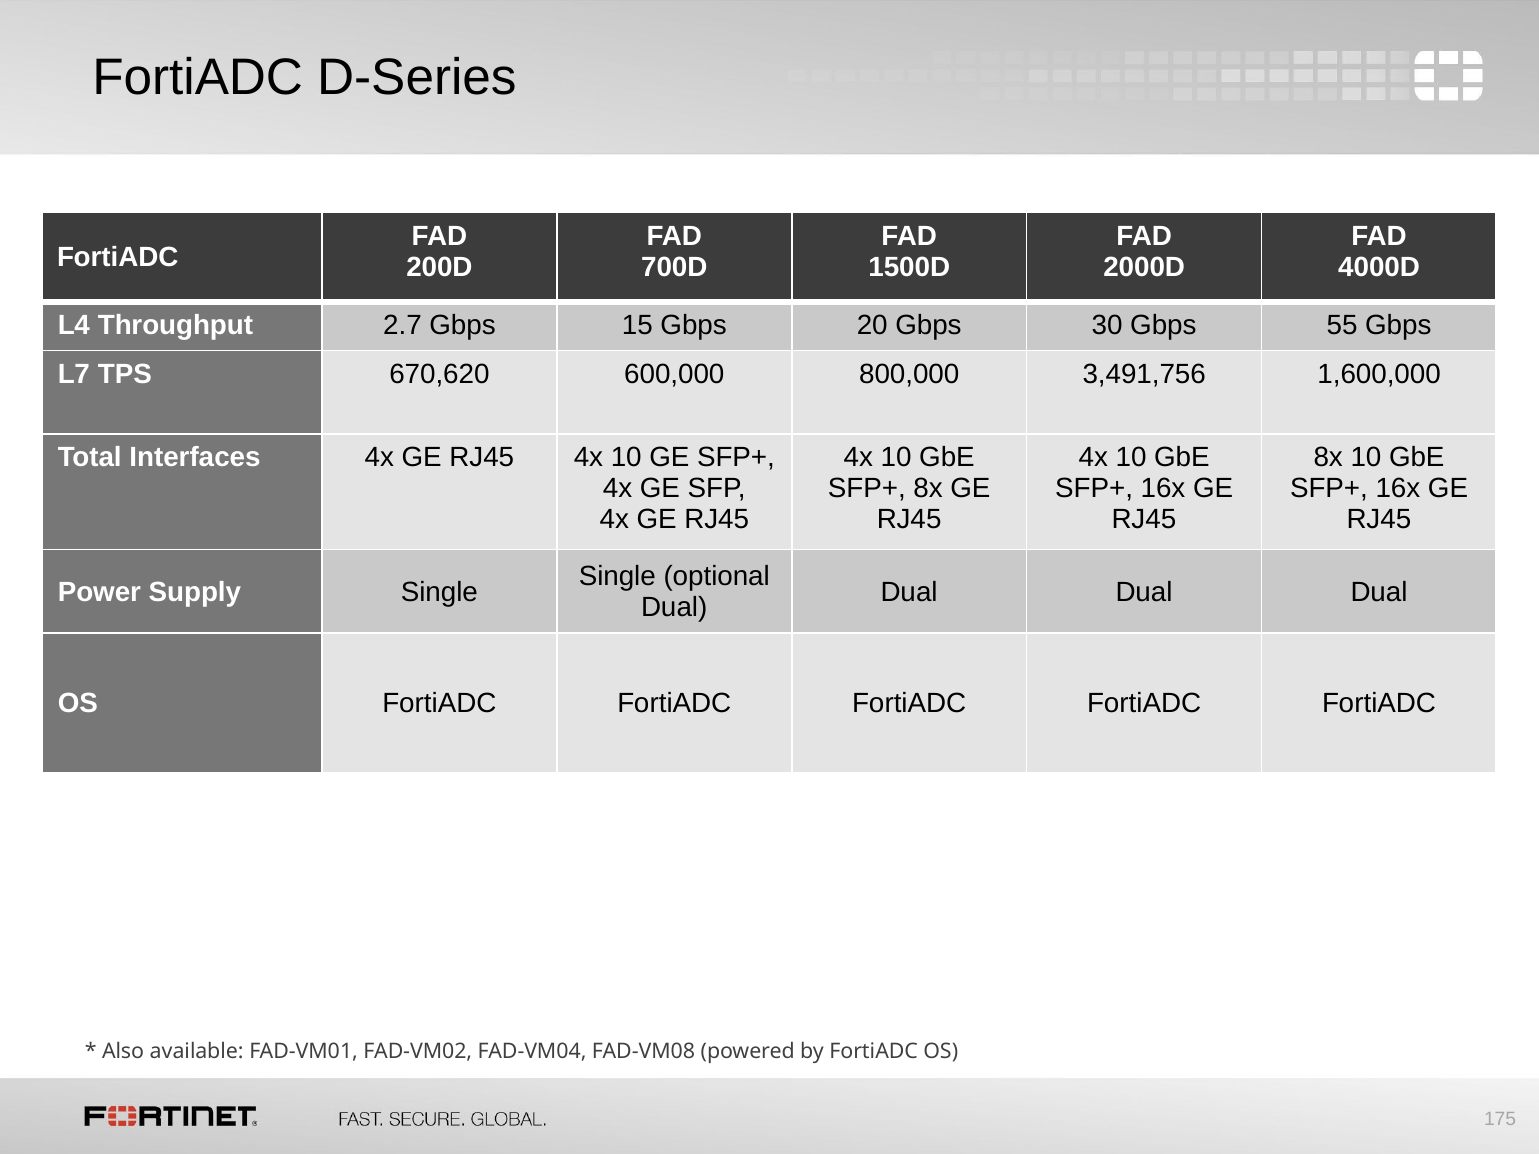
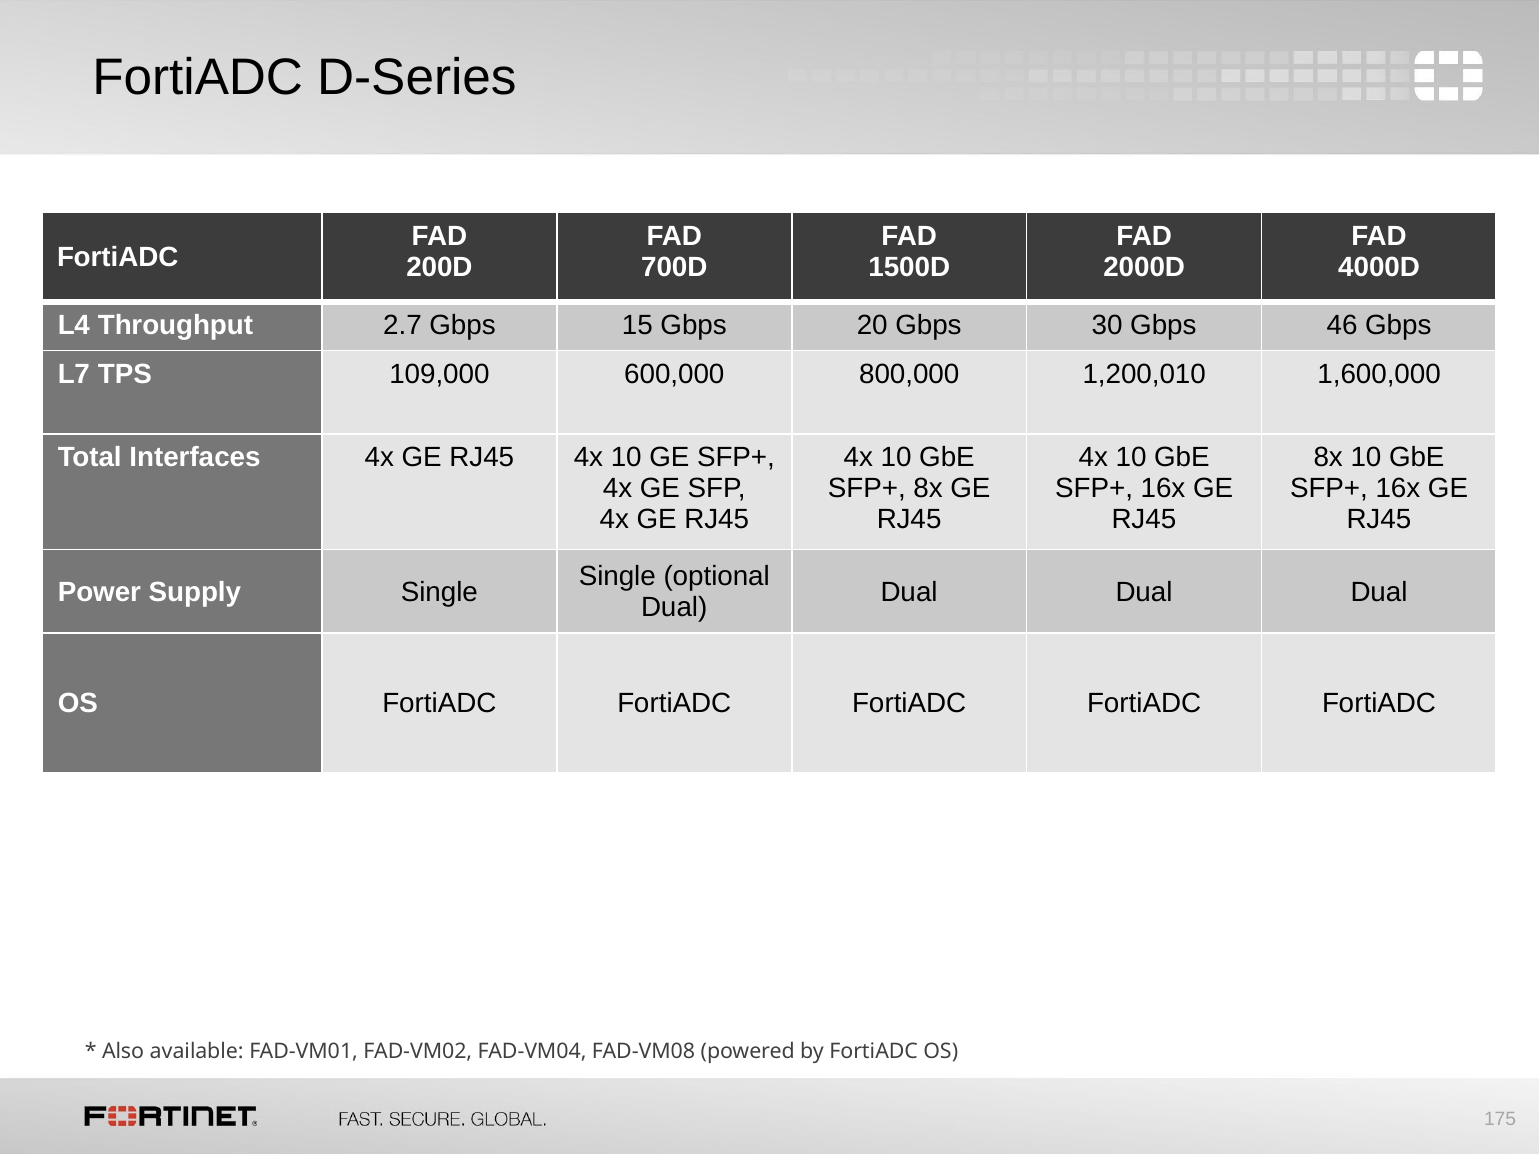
55: 55 -> 46 (1342, 325)
670,620: 670,620 -> 109,000 (439, 374)
3,491,756: 3,491,756 -> 1,200,010 (1144, 374)
